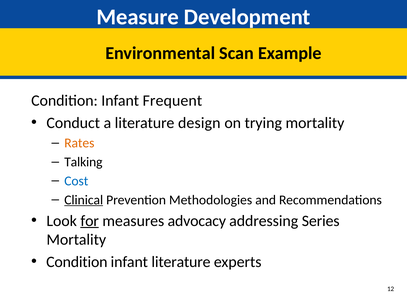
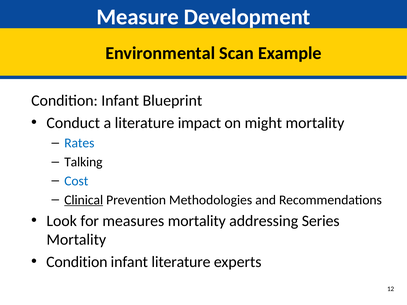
Frequent: Frequent -> Blueprint (172, 101)
design: design -> impact (199, 123)
trying: trying -> might (263, 123)
Rates colour: orange -> blue (79, 143)
for underline: present -> none (90, 221)
measures advocacy: advocacy -> mortality (197, 221)
